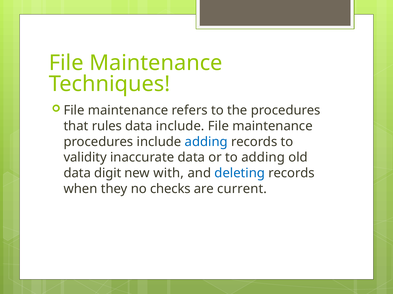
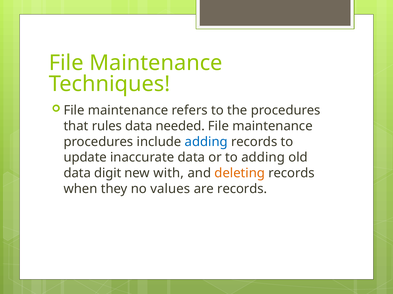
data include: include -> needed (180, 126)
validity: validity -> update (85, 158)
deleting colour: blue -> orange (240, 174)
checks: checks -> values (170, 189)
are current: current -> records (242, 189)
